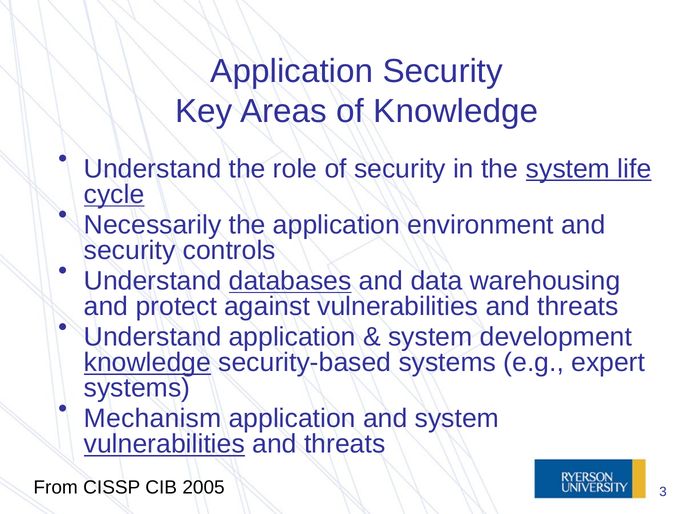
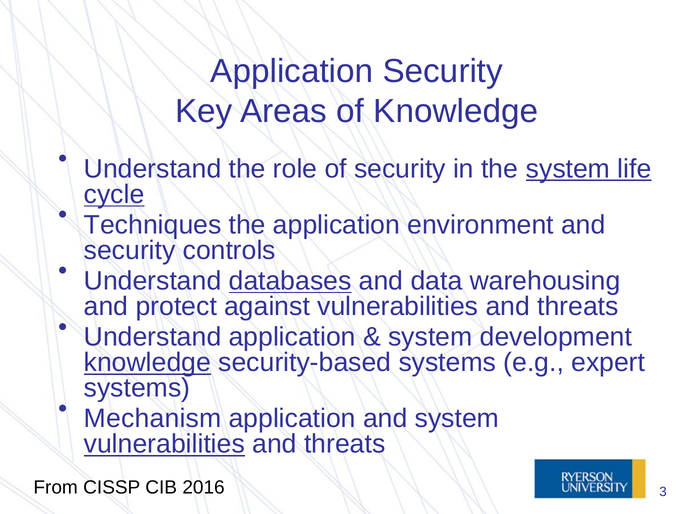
Necessarily: Necessarily -> Techniques (153, 225)
2005: 2005 -> 2016 (204, 487)
